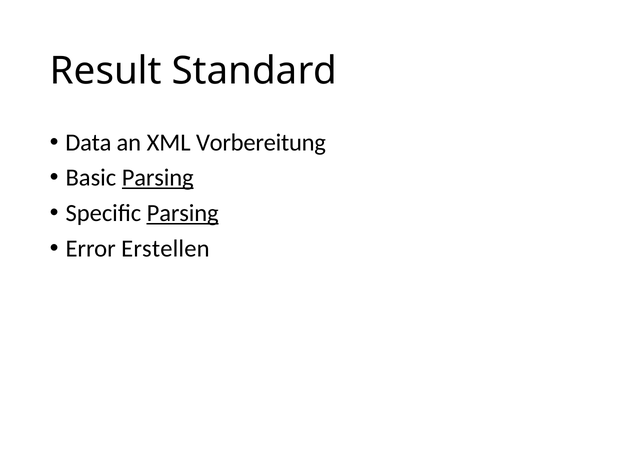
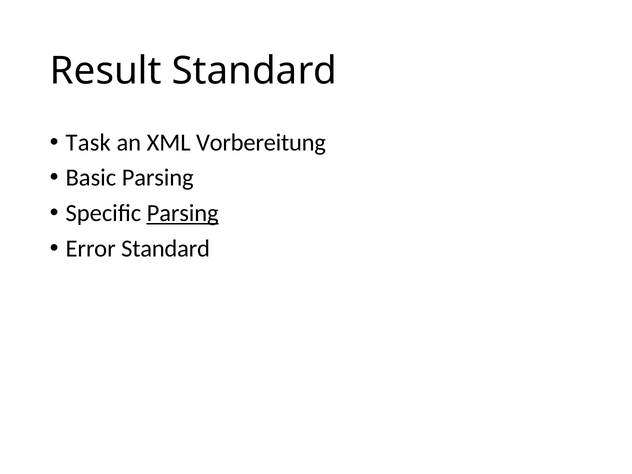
Data: Data -> Task (88, 142)
Parsing underline: present -> none (158, 178)
Error Erstellen: Erstellen -> Standard (166, 248)
